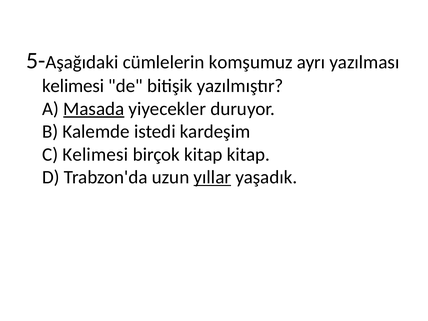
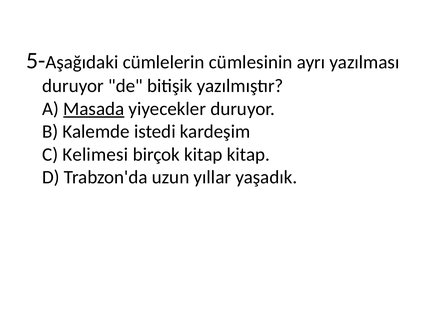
komşumuz: komşumuz -> cümlesinin (251, 62)
kelimesi: kelimesi -> duruyor (73, 86)
yıllar underline: present -> none (212, 177)
